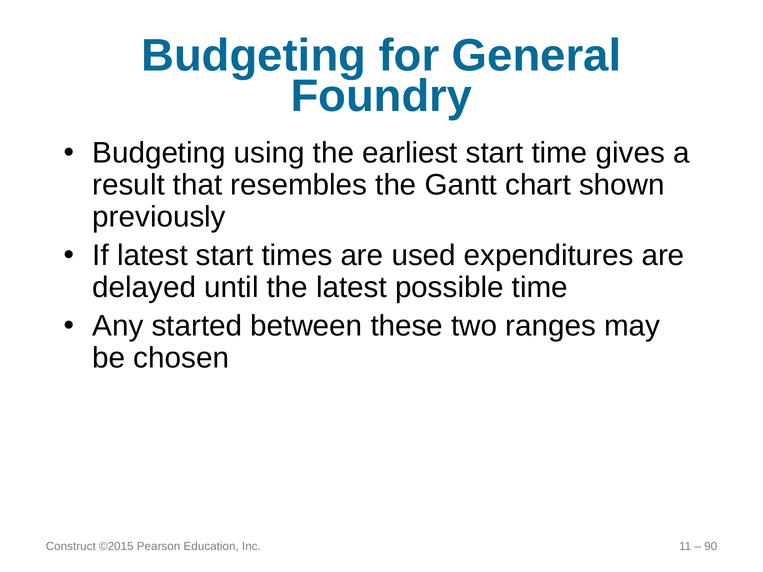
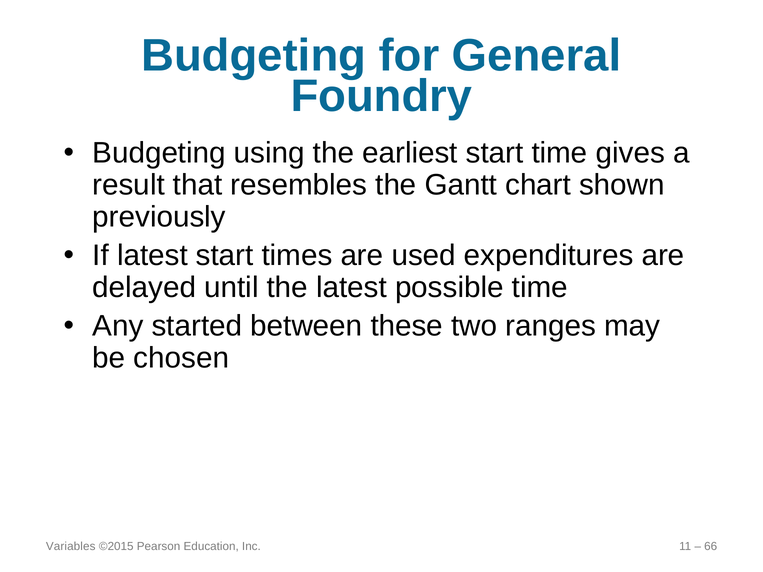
Construct: Construct -> Variables (71, 546)
90: 90 -> 66 (711, 546)
